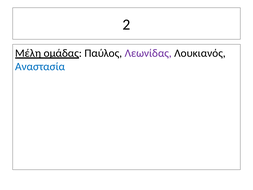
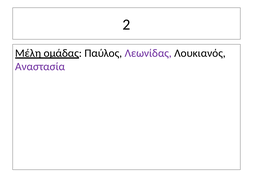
Αναστασία colour: blue -> purple (40, 67)
